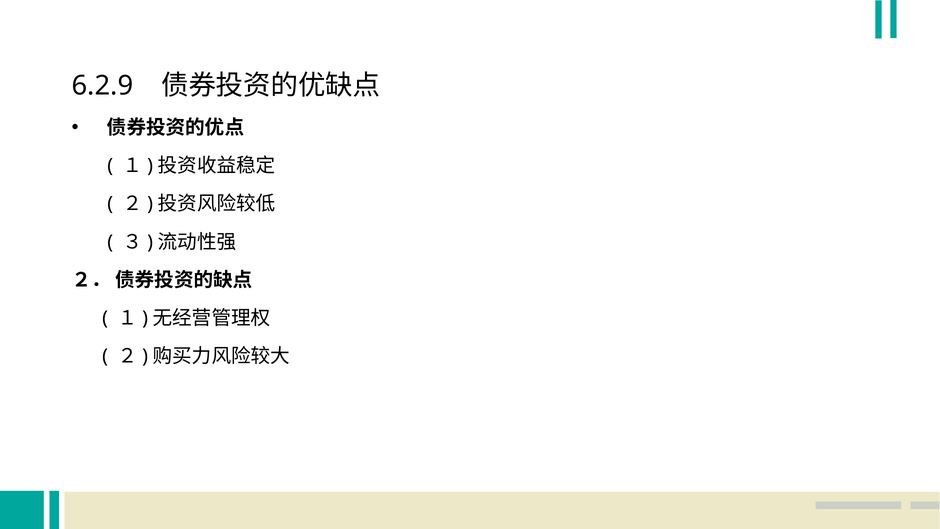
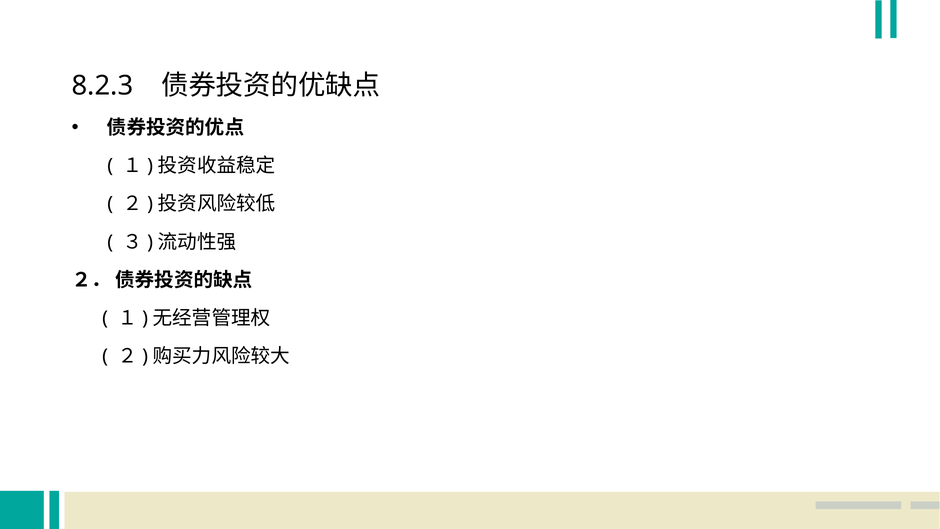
6.2.9: 6.2.9 -> 8.2.3 (102, 86)
